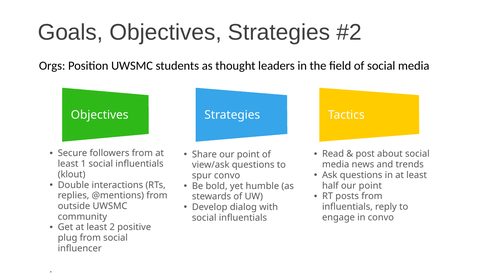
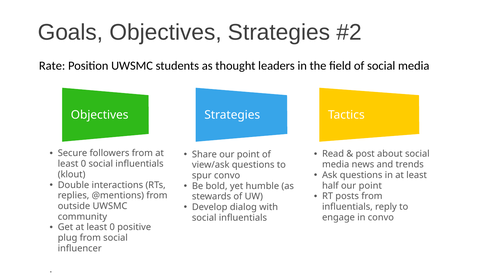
Orgs: Orgs -> Rate (52, 66)
1: 1 -> 0 (83, 164)
Get at least 2: 2 -> 0 (112, 228)
